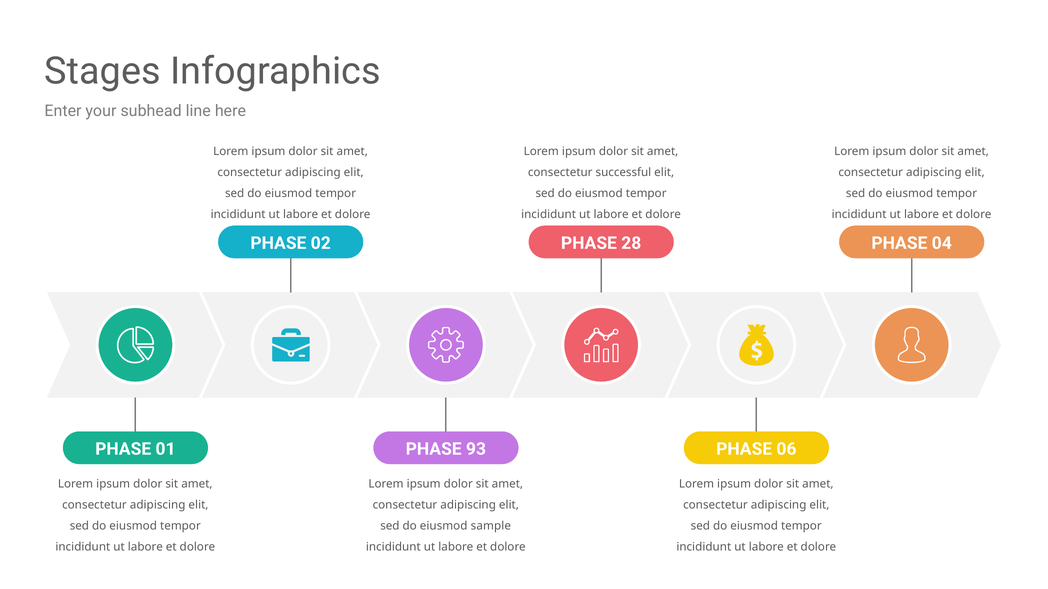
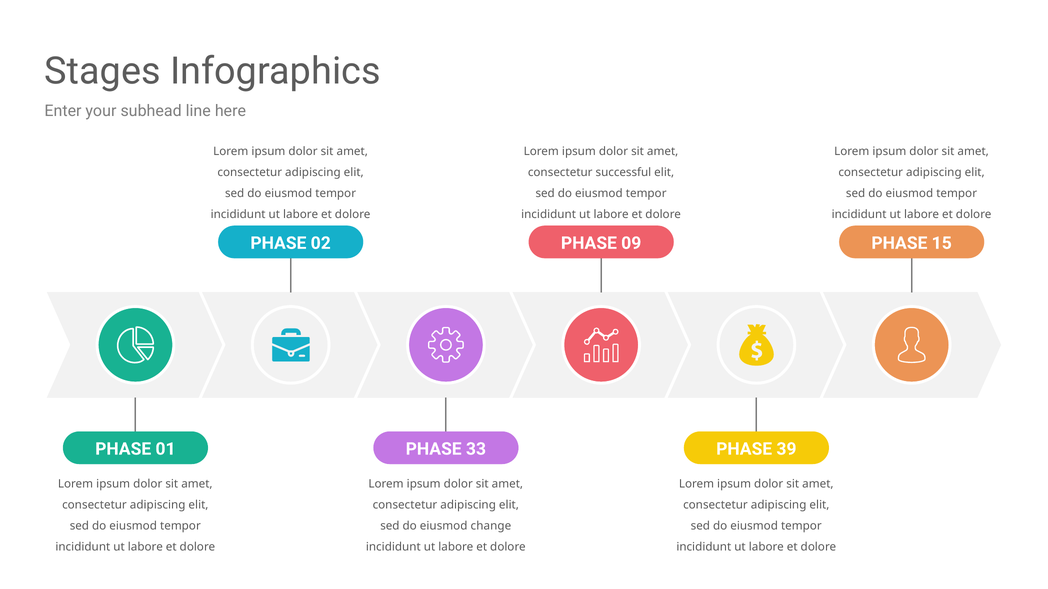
28: 28 -> 09 (631, 243)
04: 04 -> 15 (942, 243)
93: 93 -> 33 (476, 449)
06: 06 -> 39 (786, 449)
sample: sample -> change (491, 526)
